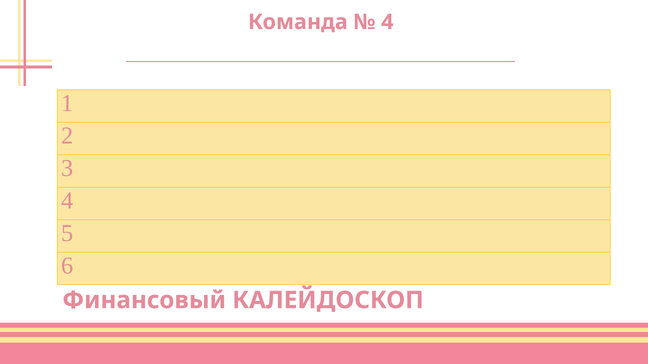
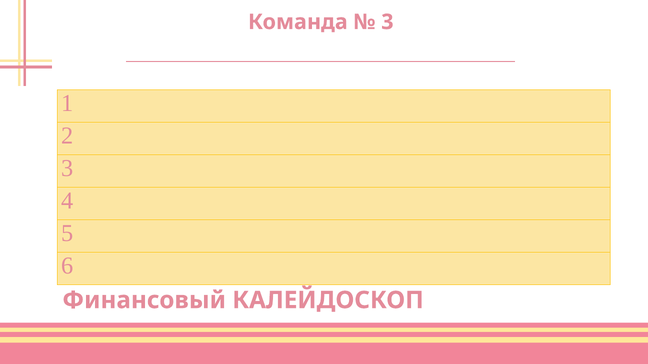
4: 4 -> 3 (387, 22)
